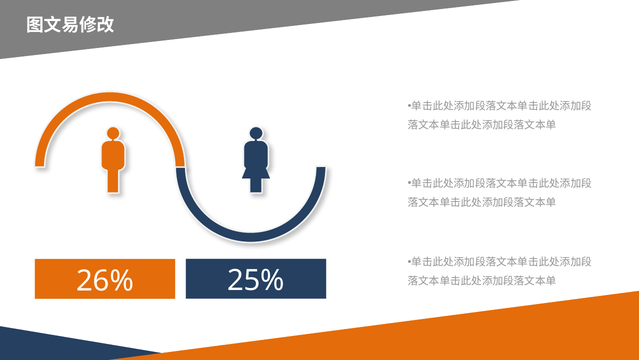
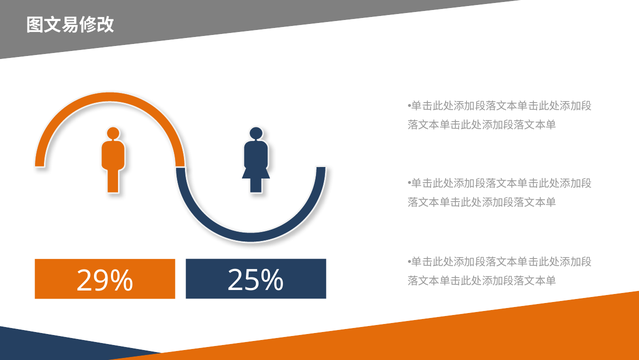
26%: 26% -> 29% (105, 281)
